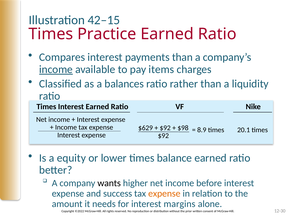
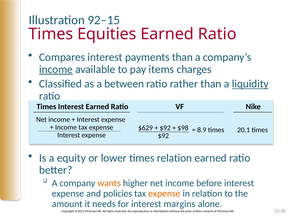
42–15: 42–15 -> 92–15 (104, 20)
Practice: Practice -> Equities (107, 34)
balances: balances -> between (124, 84)
liquidity underline: none -> present (250, 84)
times balance: balance -> relation (174, 158)
wants colour: black -> orange (109, 183)
success: success -> policies (118, 193)
